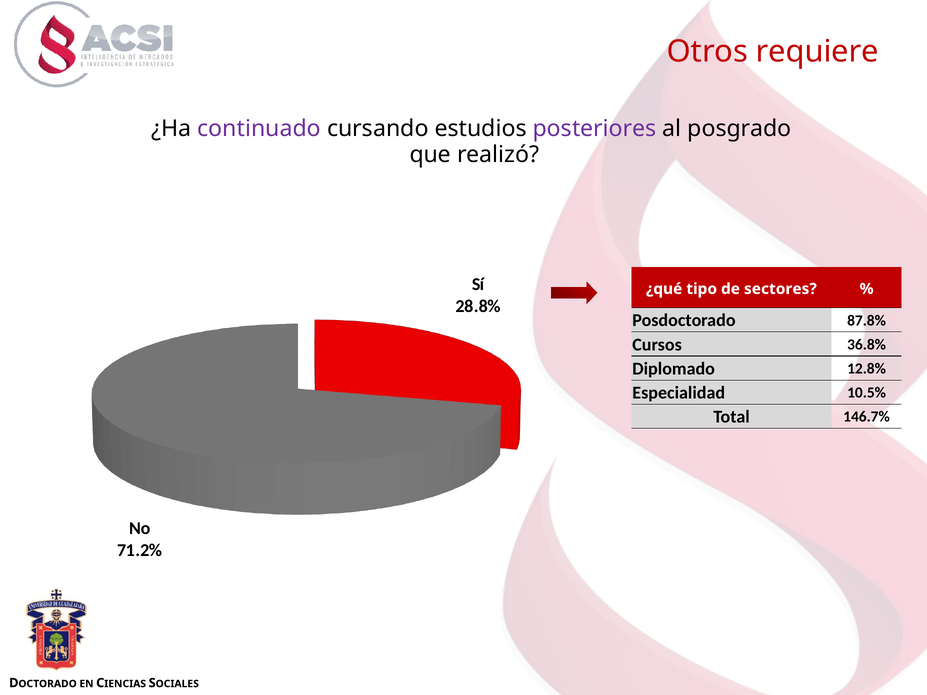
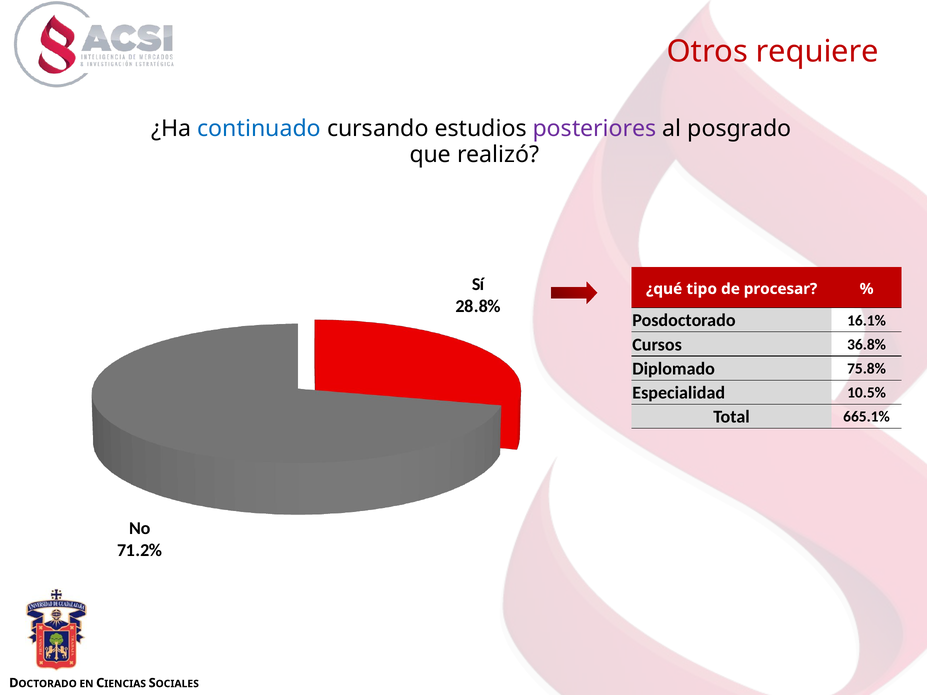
continuado colour: purple -> blue (259, 129)
sectores: sectores -> procesar (780, 289)
87.8%: 87.8% -> 16.1% (867, 321)
12.8%: 12.8% -> 75.8% (867, 369)
146.7%: 146.7% -> 665.1% (867, 417)
